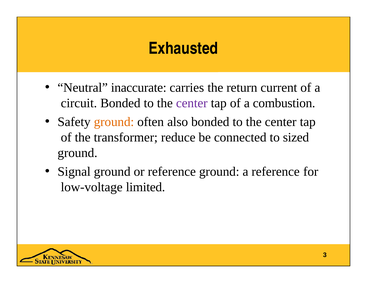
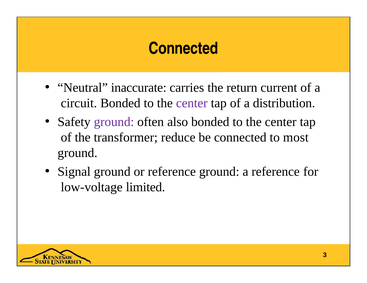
Exhausted: Exhausted -> Connected (183, 48)
combustion: combustion -> distribution (284, 103)
ground colour: orange -> purple (114, 122)
sized: sized -> most (296, 138)
